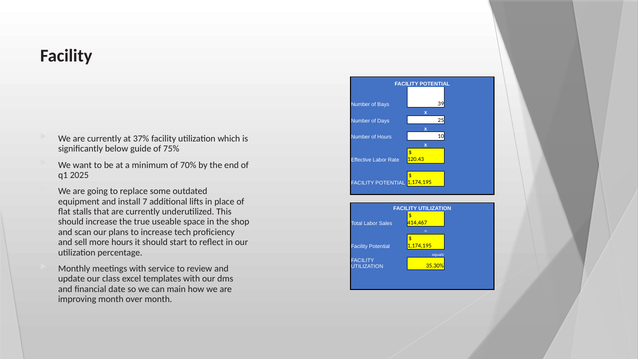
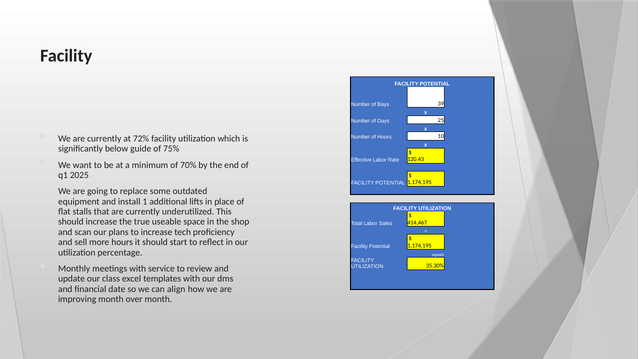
37%: 37% -> 72% (141, 139)
7: 7 -> 1 (145, 201)
main: main -> align (176, 289)
